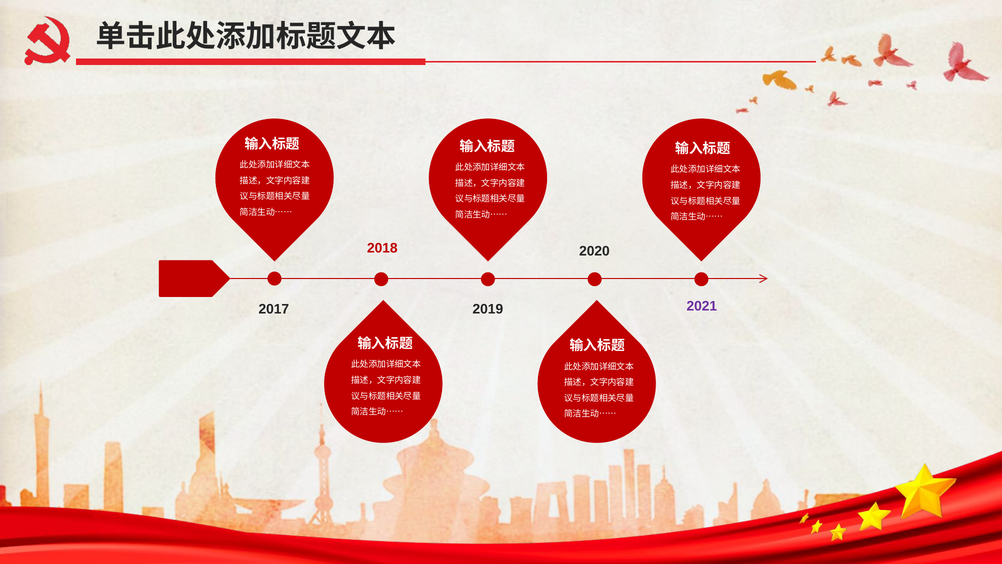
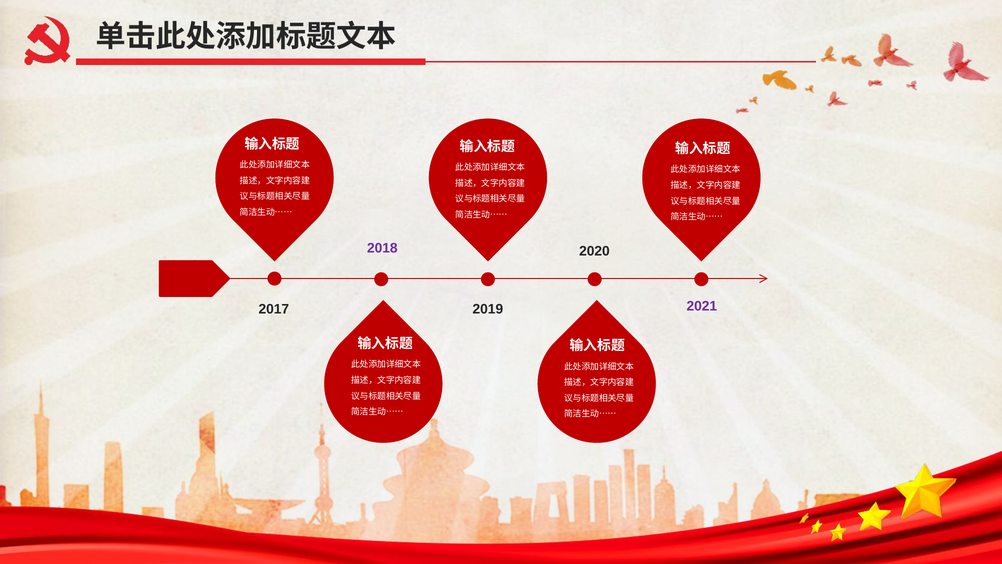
2018 colour: red -> purple (382, 248)
